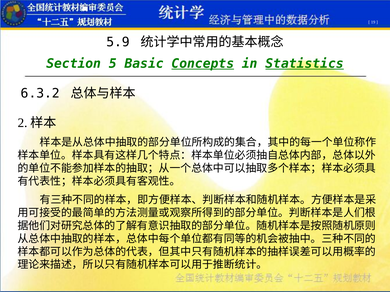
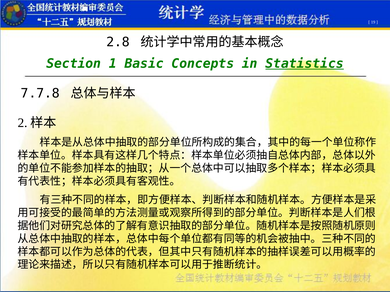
5.9: 5.9 -> 2.8 (118, 42)
5: 5 -> 1 (113, 64)
Concepts underline: present -> none (203, 64)
6.3.2: 6.3.2 -> 7.7.8 (40, 94)
